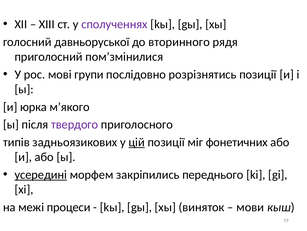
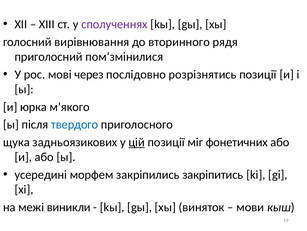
давньоруської: давньоруської -> вирівнювання (92, 42)
групи: групи -> через (89, 74)
твердого colour: purple -> blue (75, 124)
типів: типів -> щука (16, 142)
усередині underline: present -> none (41, 174)
переднього: переднього -> закріпитись (213, 174)
процеси: процеси -> виникли (69, 207)
